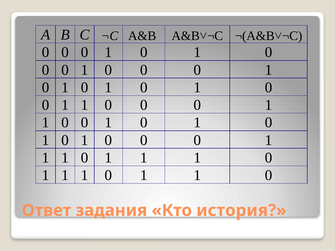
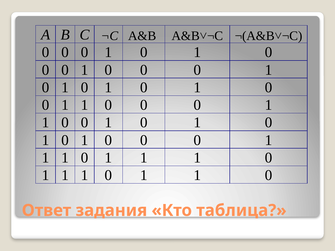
история: история -> таблица (241, 211)
